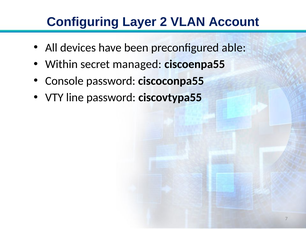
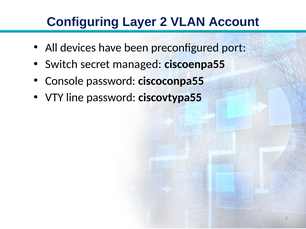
able: able -> port (234, 48)
Within: Within -> Switch (61, 64)
